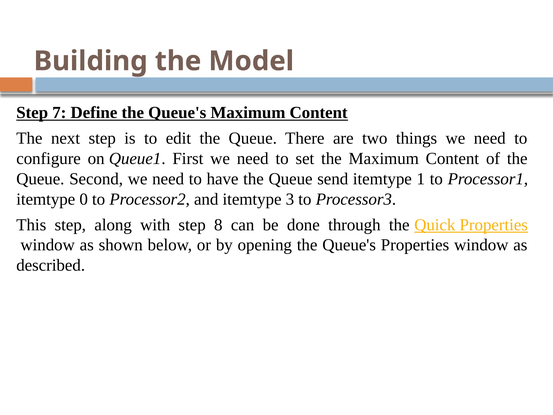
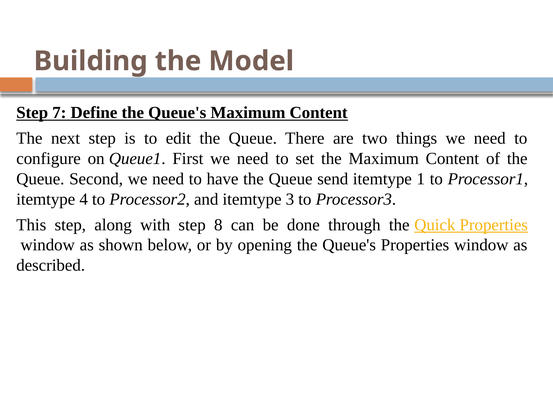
0: 0 -> 4 (84, 199)
